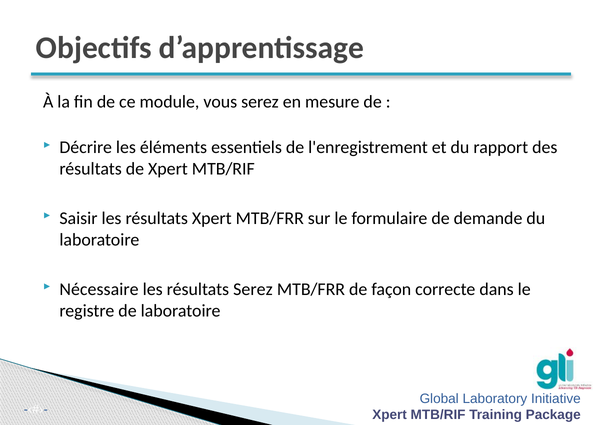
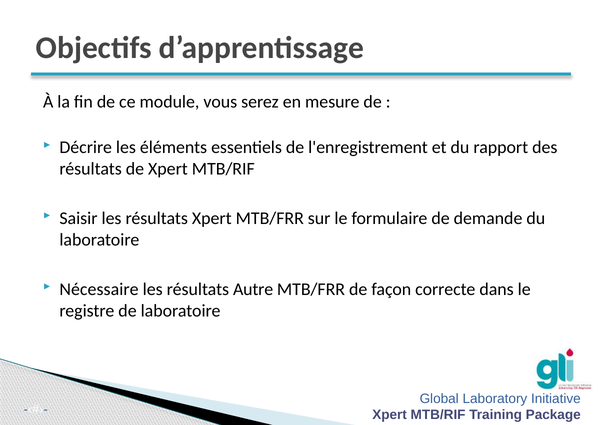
résultats Serez: Serez -> Autre (253, 289)
